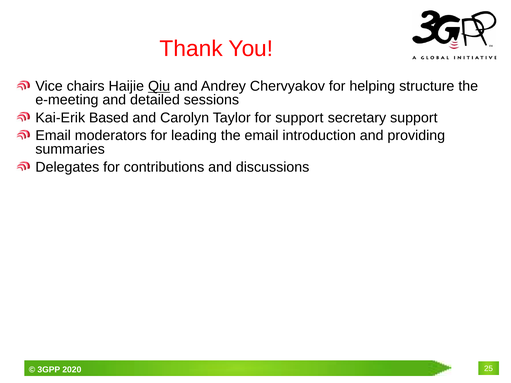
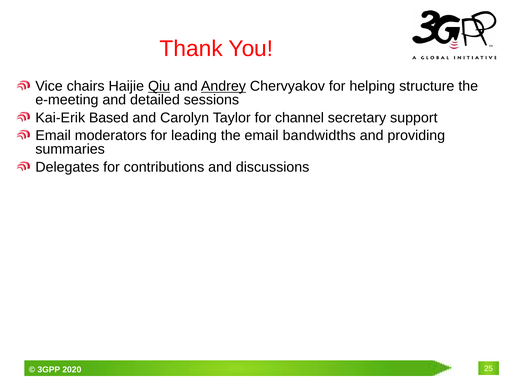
Andrey underline: none -> present (223, 86)
for support: support -> channel (300, 118)
introduction: introduction -> bandwidths (319, 136)
